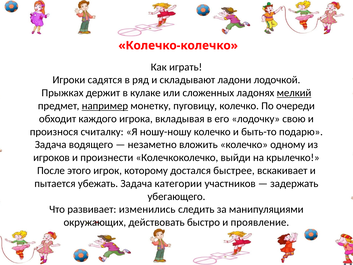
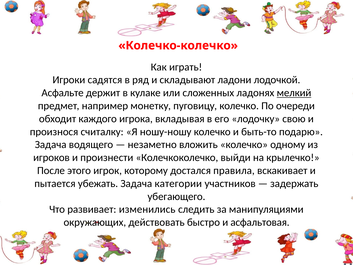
Прыжках: Прыжках -> Асфальте (63, 93)
например underline: present -> none (105, 106)
быстрее: быстрее -> правила (234, 170)
проявление: проявление -> асфальтовая (260, 222)
